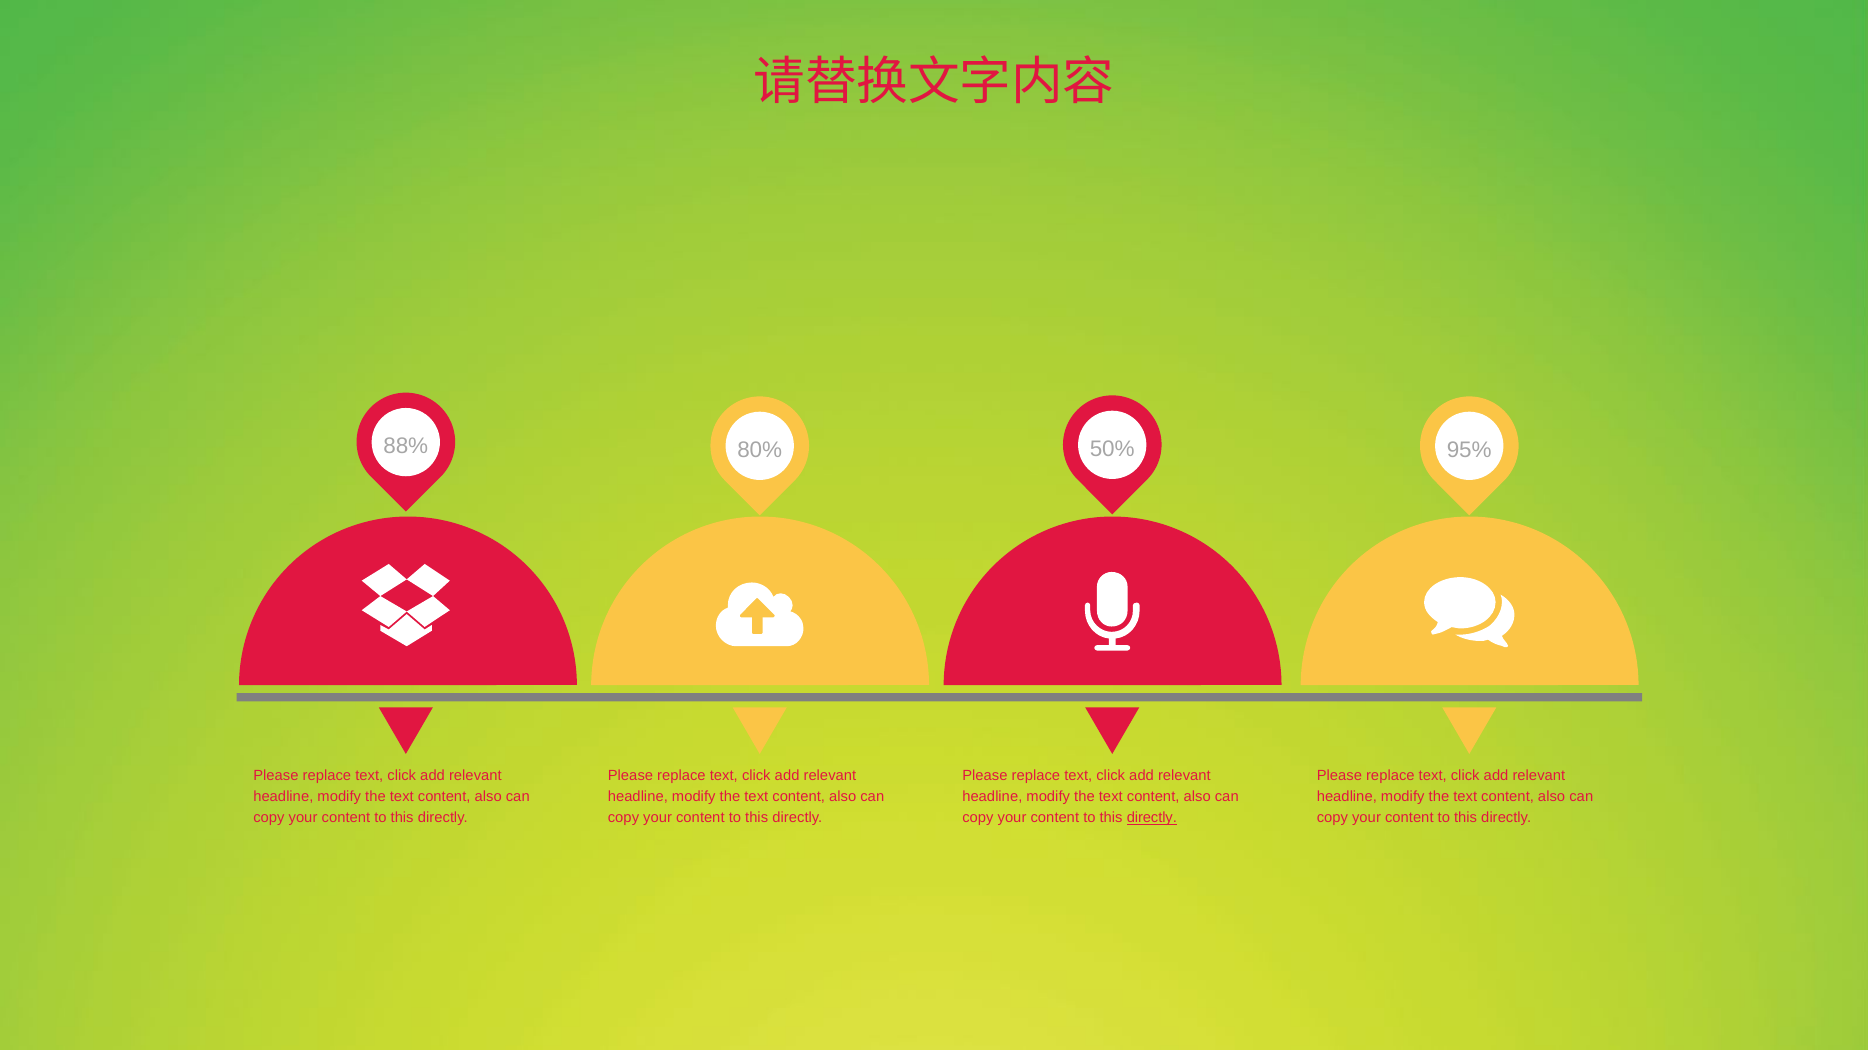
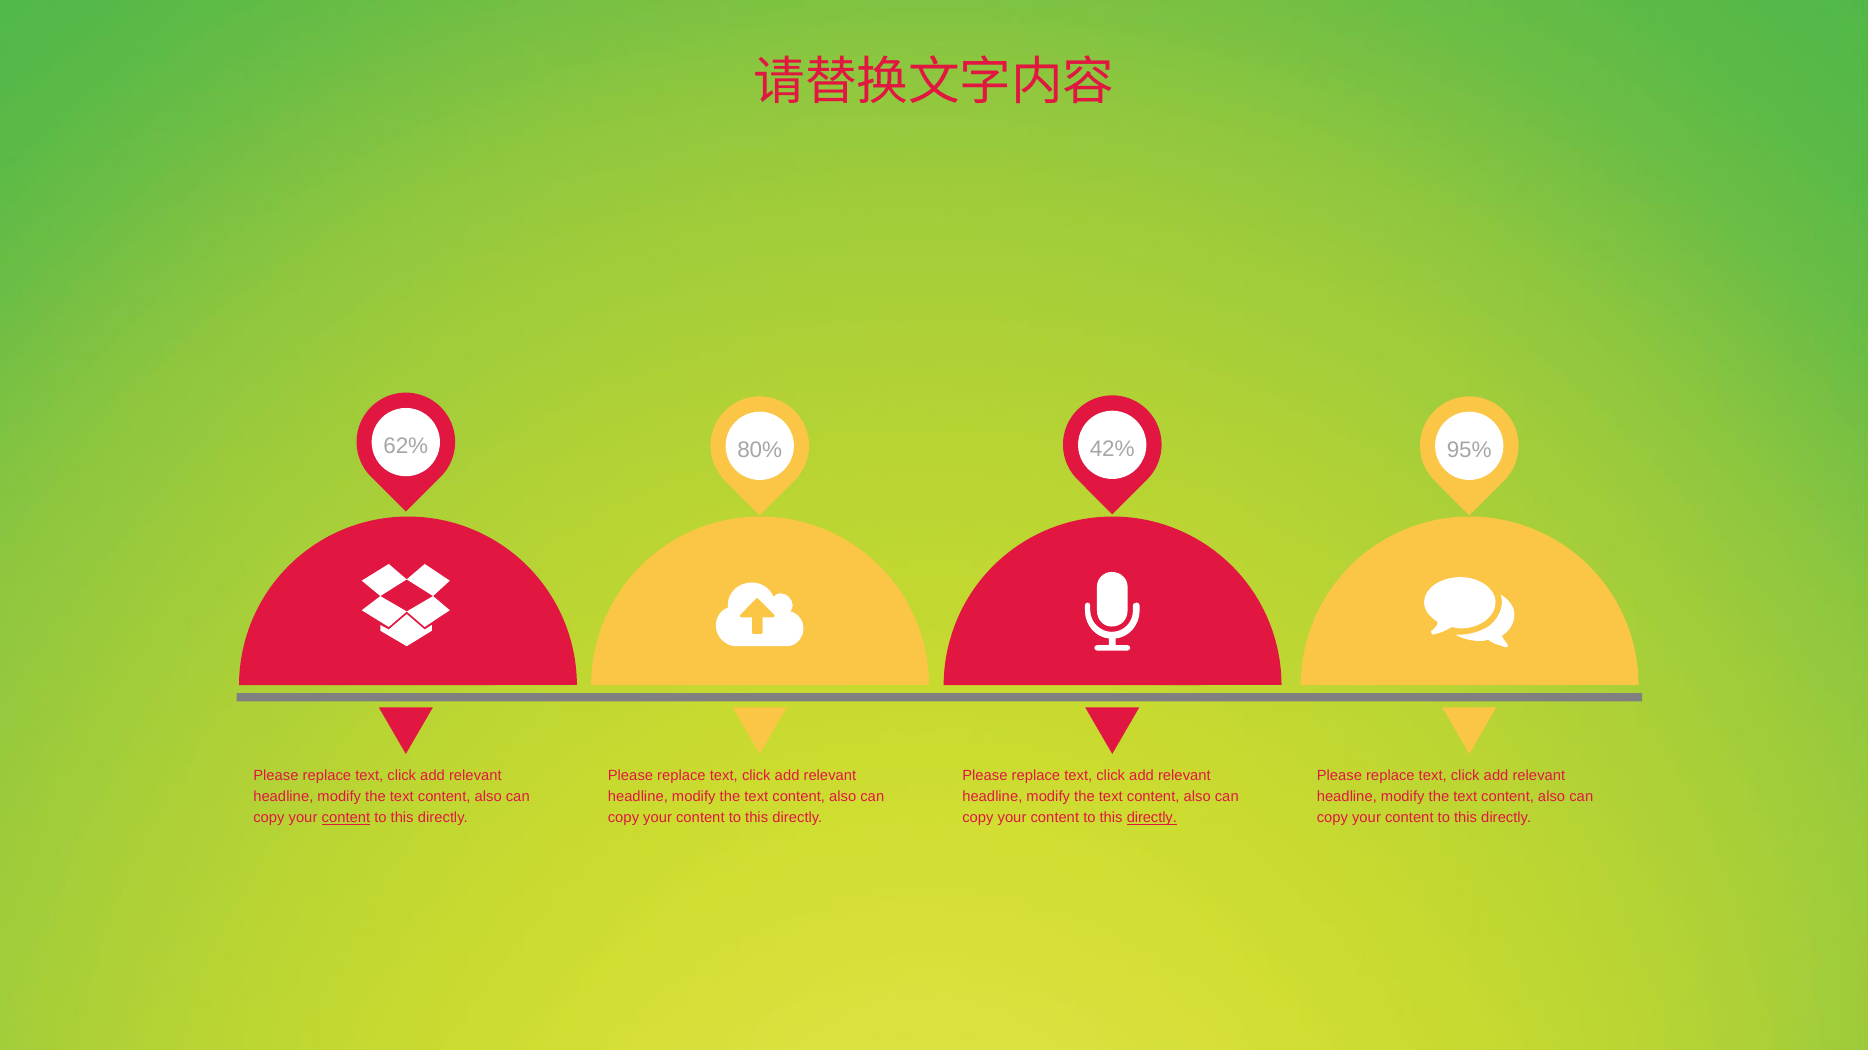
88%: 88% -> 62% (406, 447)
50%: 50% -> 42% (1112, 449)
content underline: none -> present (346, 818)
